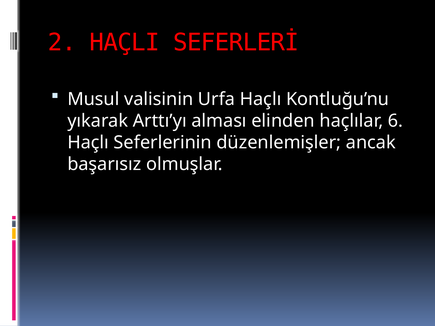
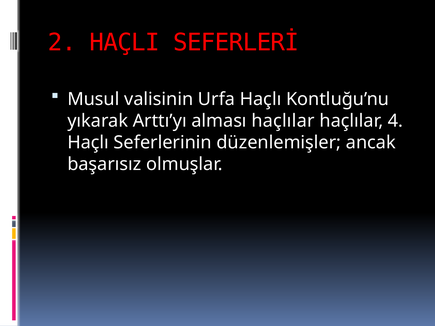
alması elinden: elinden -> haçlılar (283, 121)
6: 6 -> 4 (396, 121)
